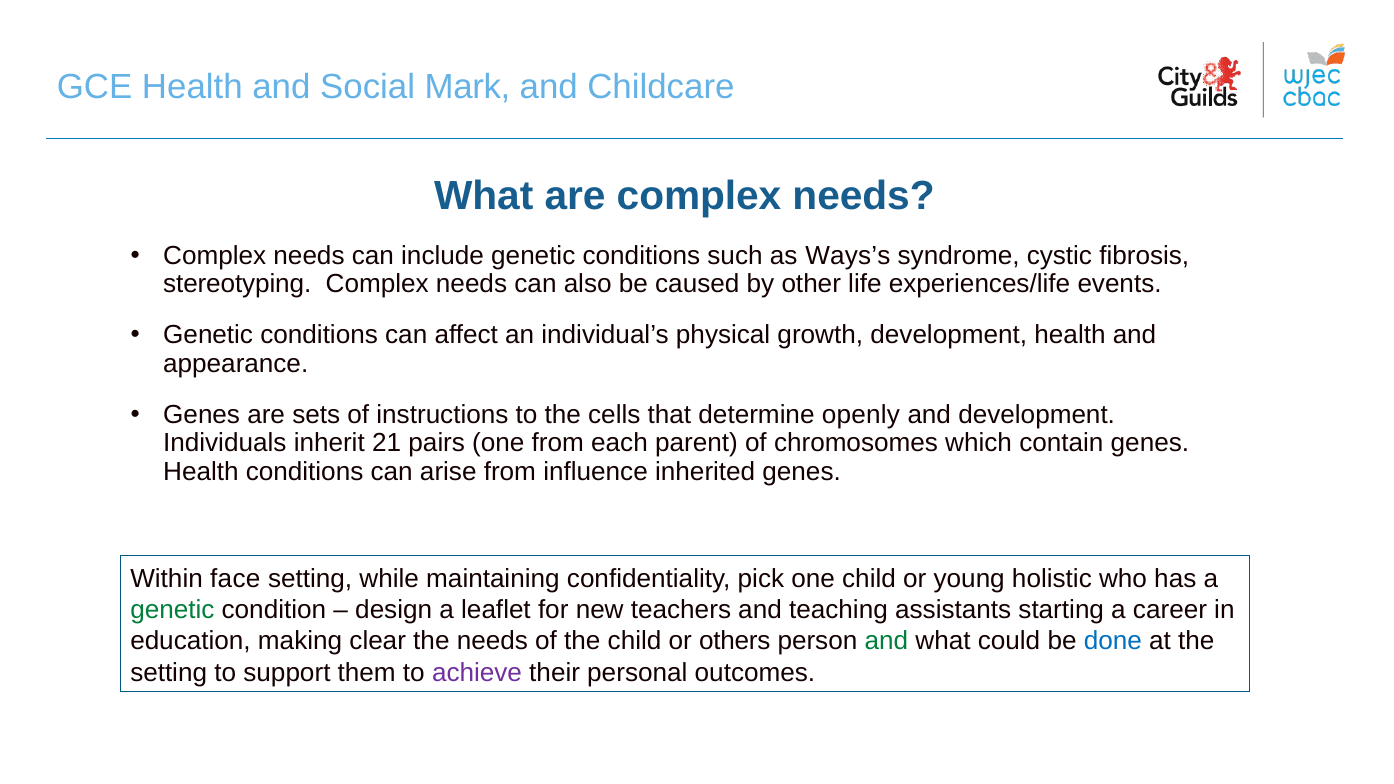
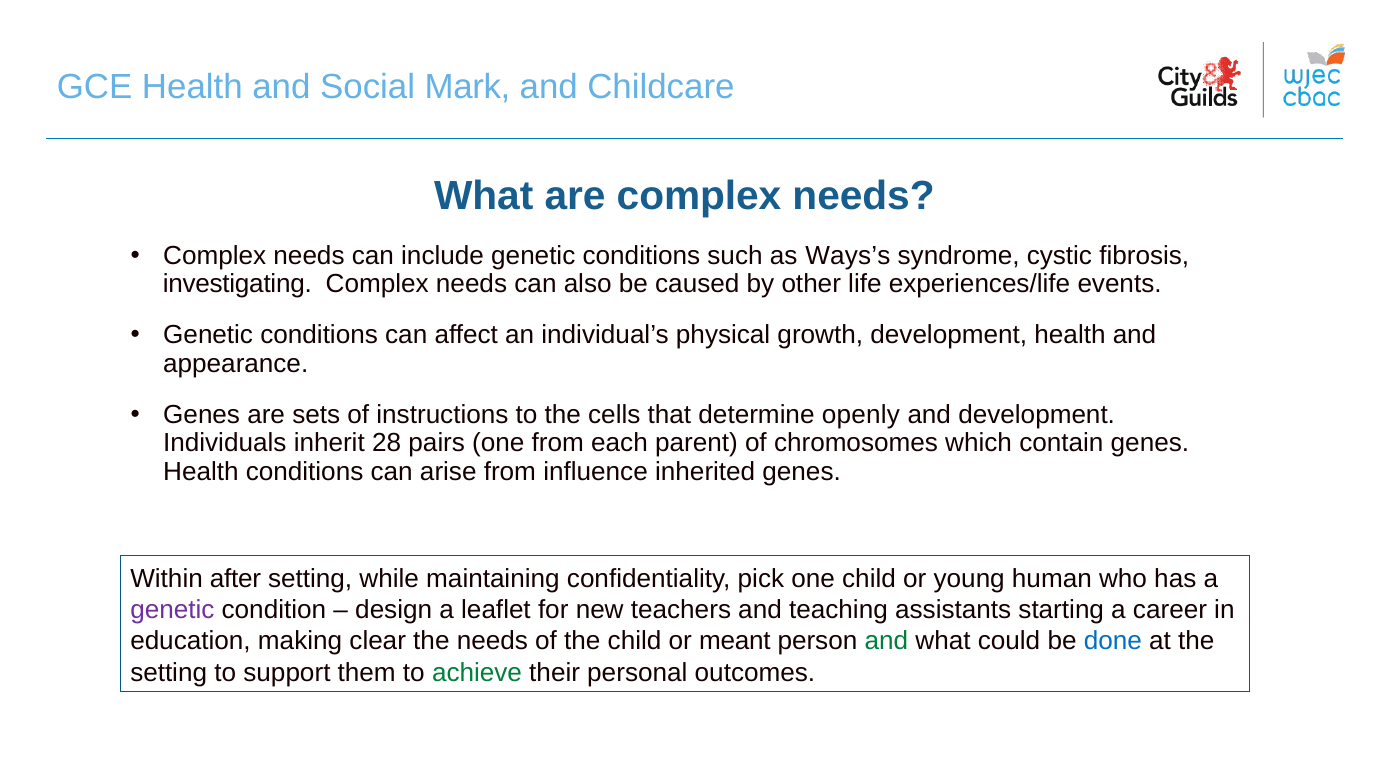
stereotyping: stereotyping -> investigating (237, 284)
21: 21 -> 28 (387, 443)
face: face -> after (236, 579)
holistic: holistic -> human (1052, 579)
genetic colour: green -> purple (172, 610)
others: others -> meant (735, 641)
achieve colour: purple -> green (477, 673)
